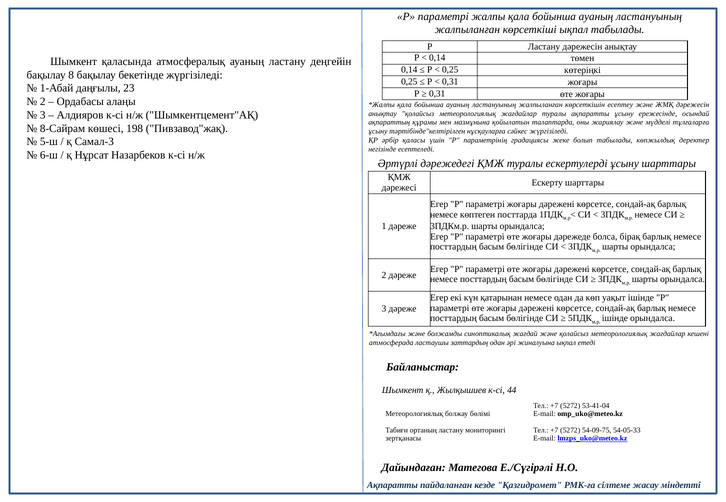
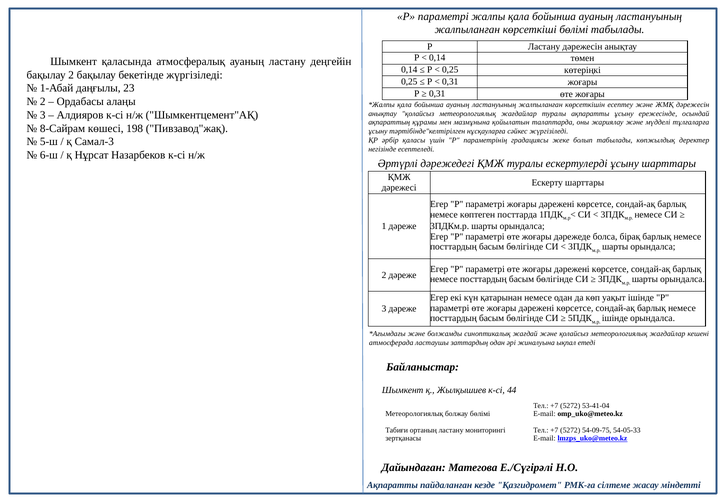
көрсеткіші ықпал: ықпал -> бөлімі (574, 30)
бақылау 8: 8 -> 2 (71, 75)
